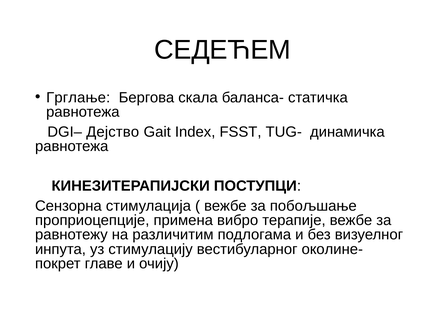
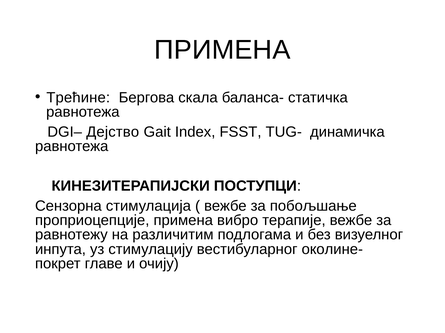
СЕДЕЋЕМ: СЕДЕЋЕМ -> ПРИМЕНА (222, 50)
Грглање: Грглање -> Трећине (78, 98)
